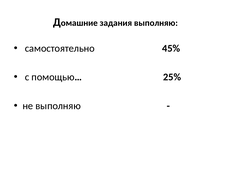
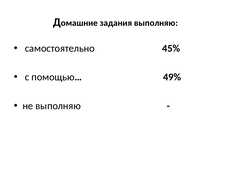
25%: 25% -> 49% (172, 77)
